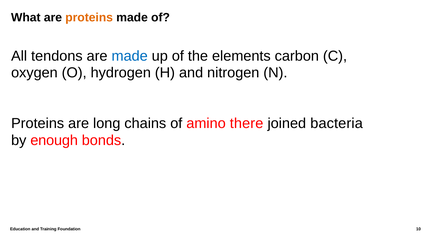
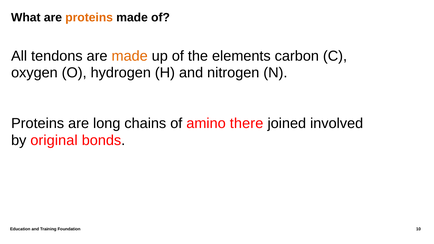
made colour: blue -> orange (130, 56)
bacteria: bacteria -> involved (337, 124)
enough: enough -> original (54, 140)
